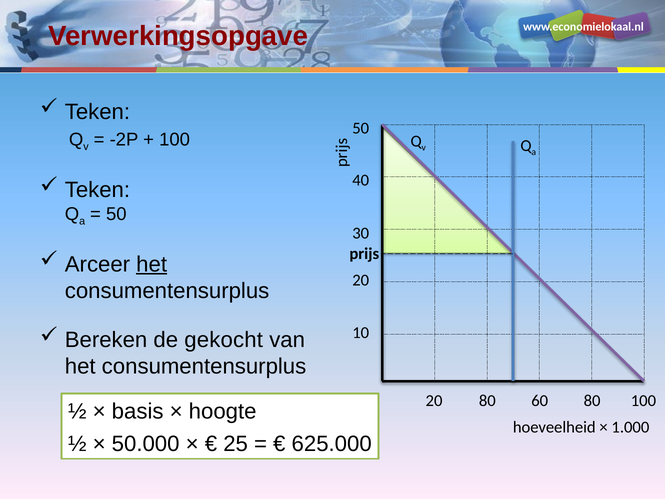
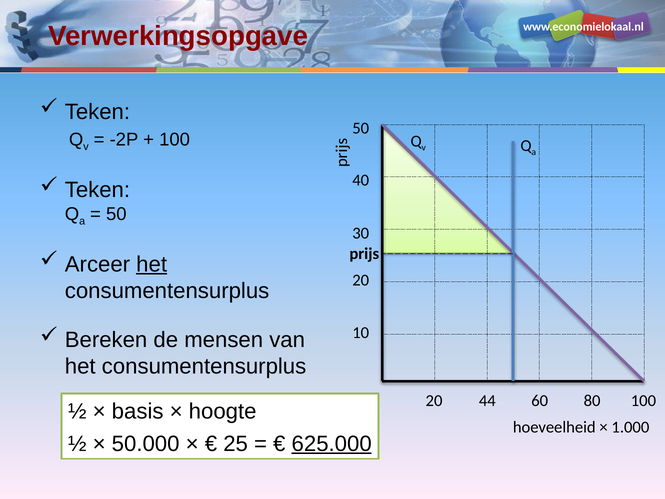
gekocht: gekocht -> mensen (224, 340)
20 80: 80 -> 44 (487, 401)
625.000 underline: none -> present (332, 443)
